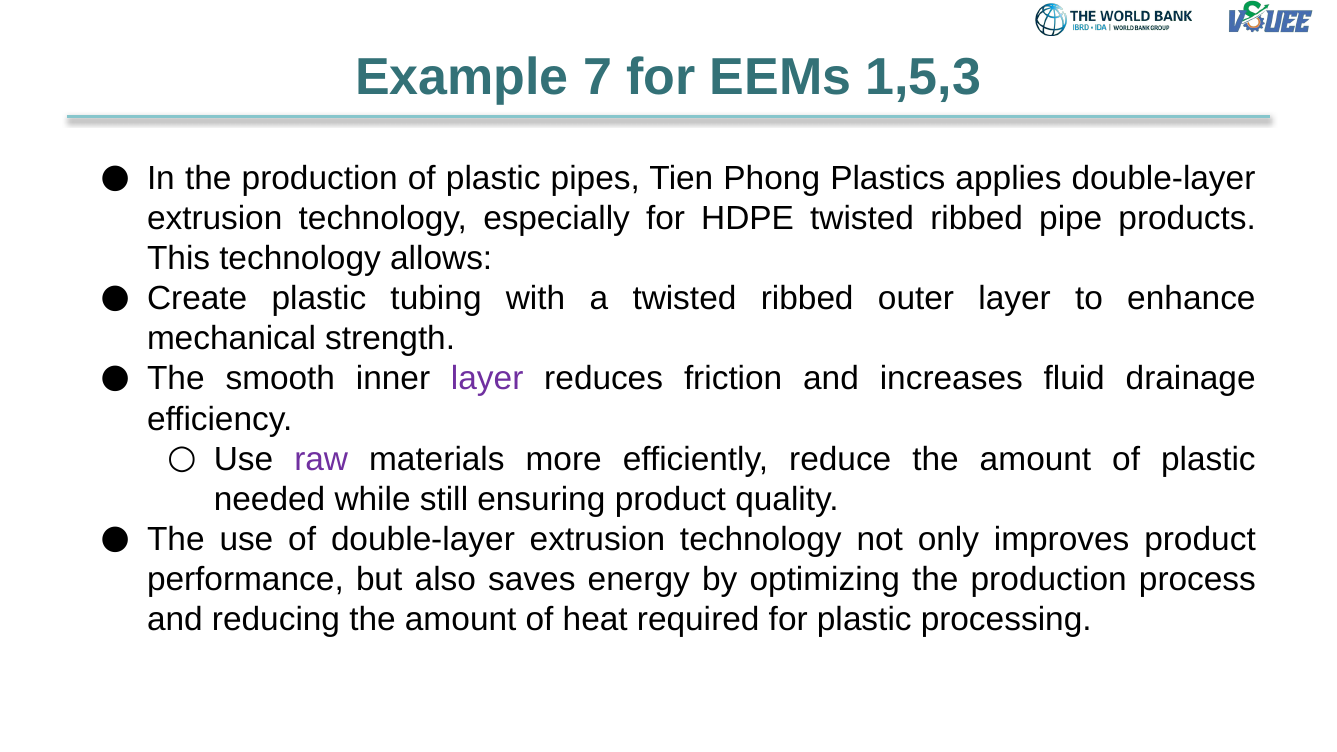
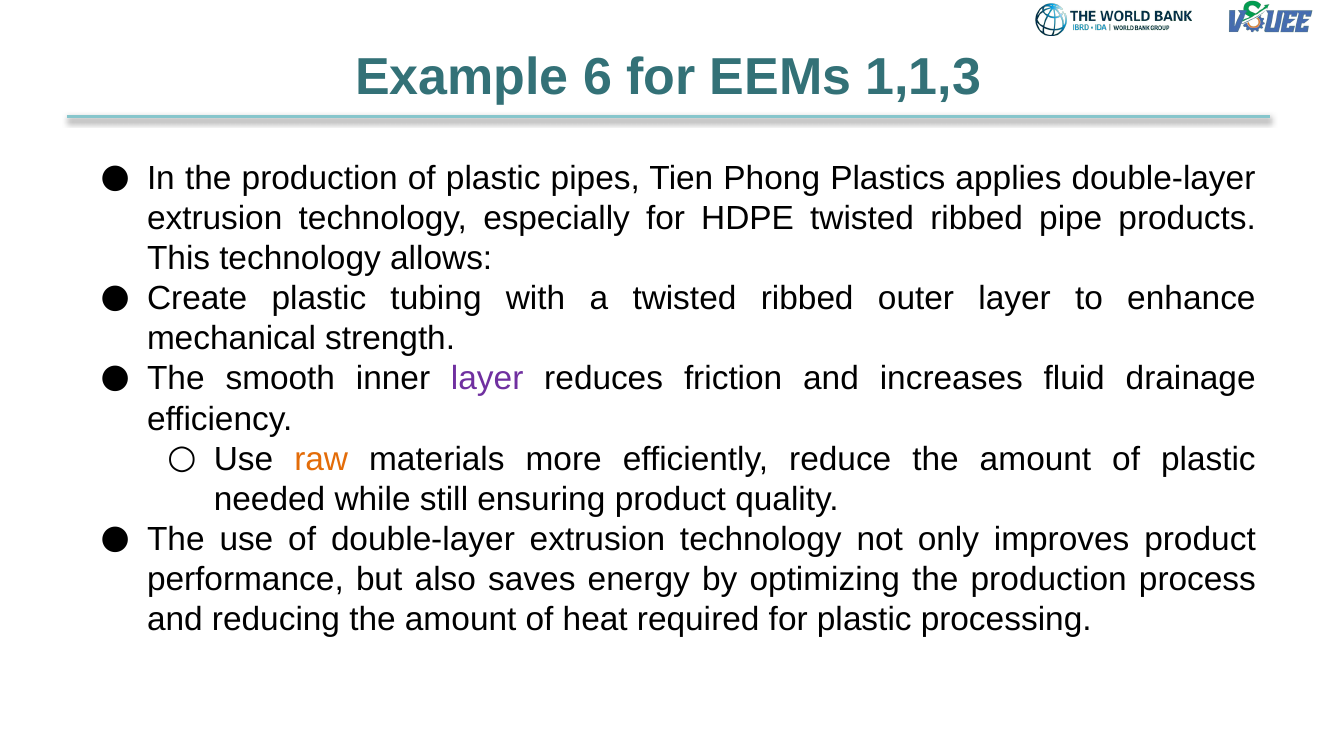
7: 7 -> 6 (598, 77)
1,5,3: 1,5,3 -> 1,1,3 (923, 77)
raw colour: purple -> orange (321, 459)
